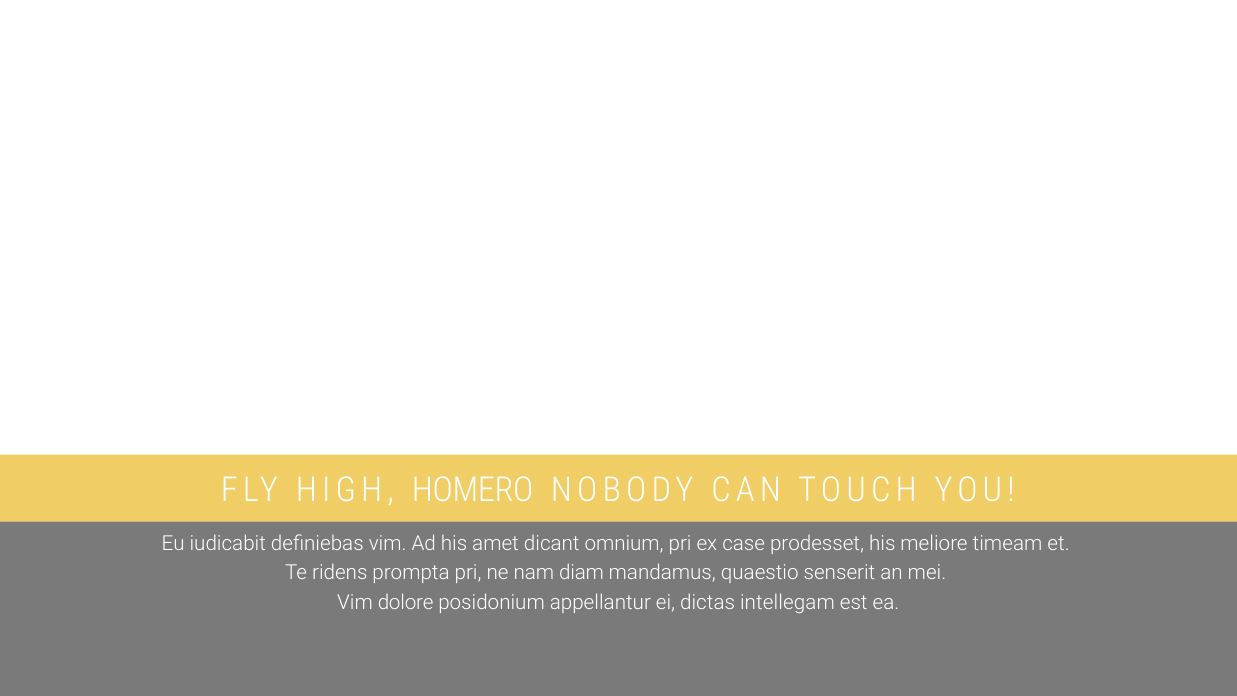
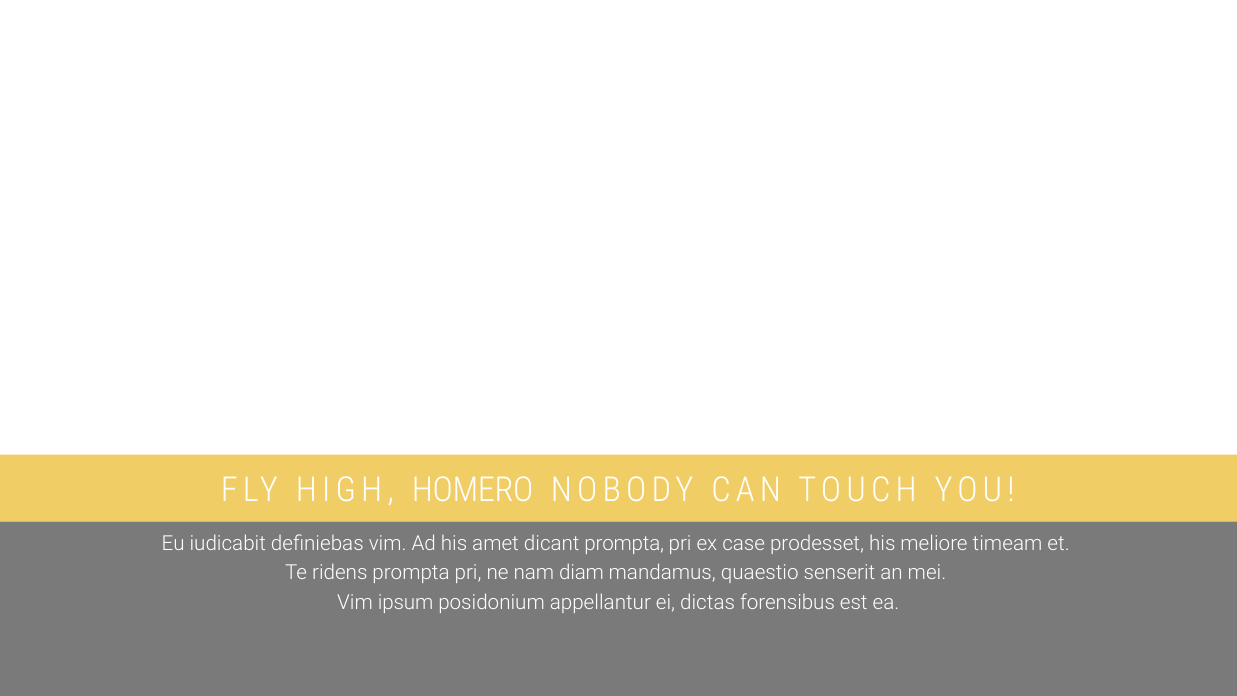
dicant omnium: omnium -> prompta (624, 543)
dolore: dolore -> ipsum (406, 603)
intellegam: intellegam -> forensibus (787, 603)
